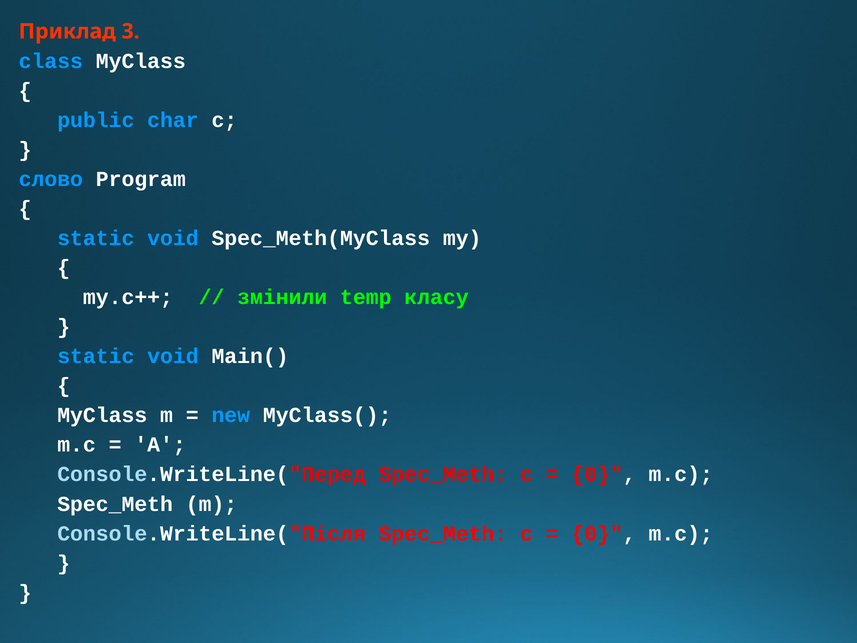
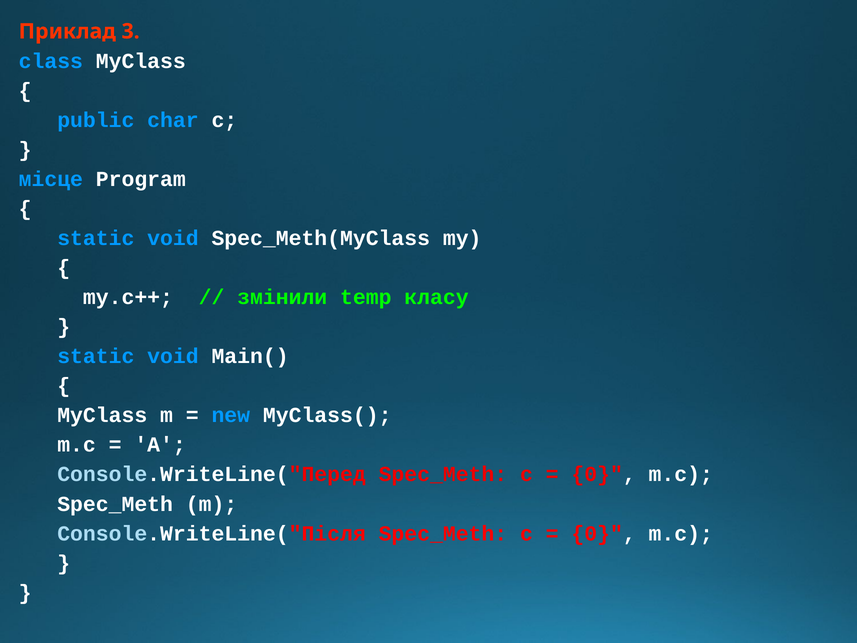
слово: слово -> місце (51, 179)
